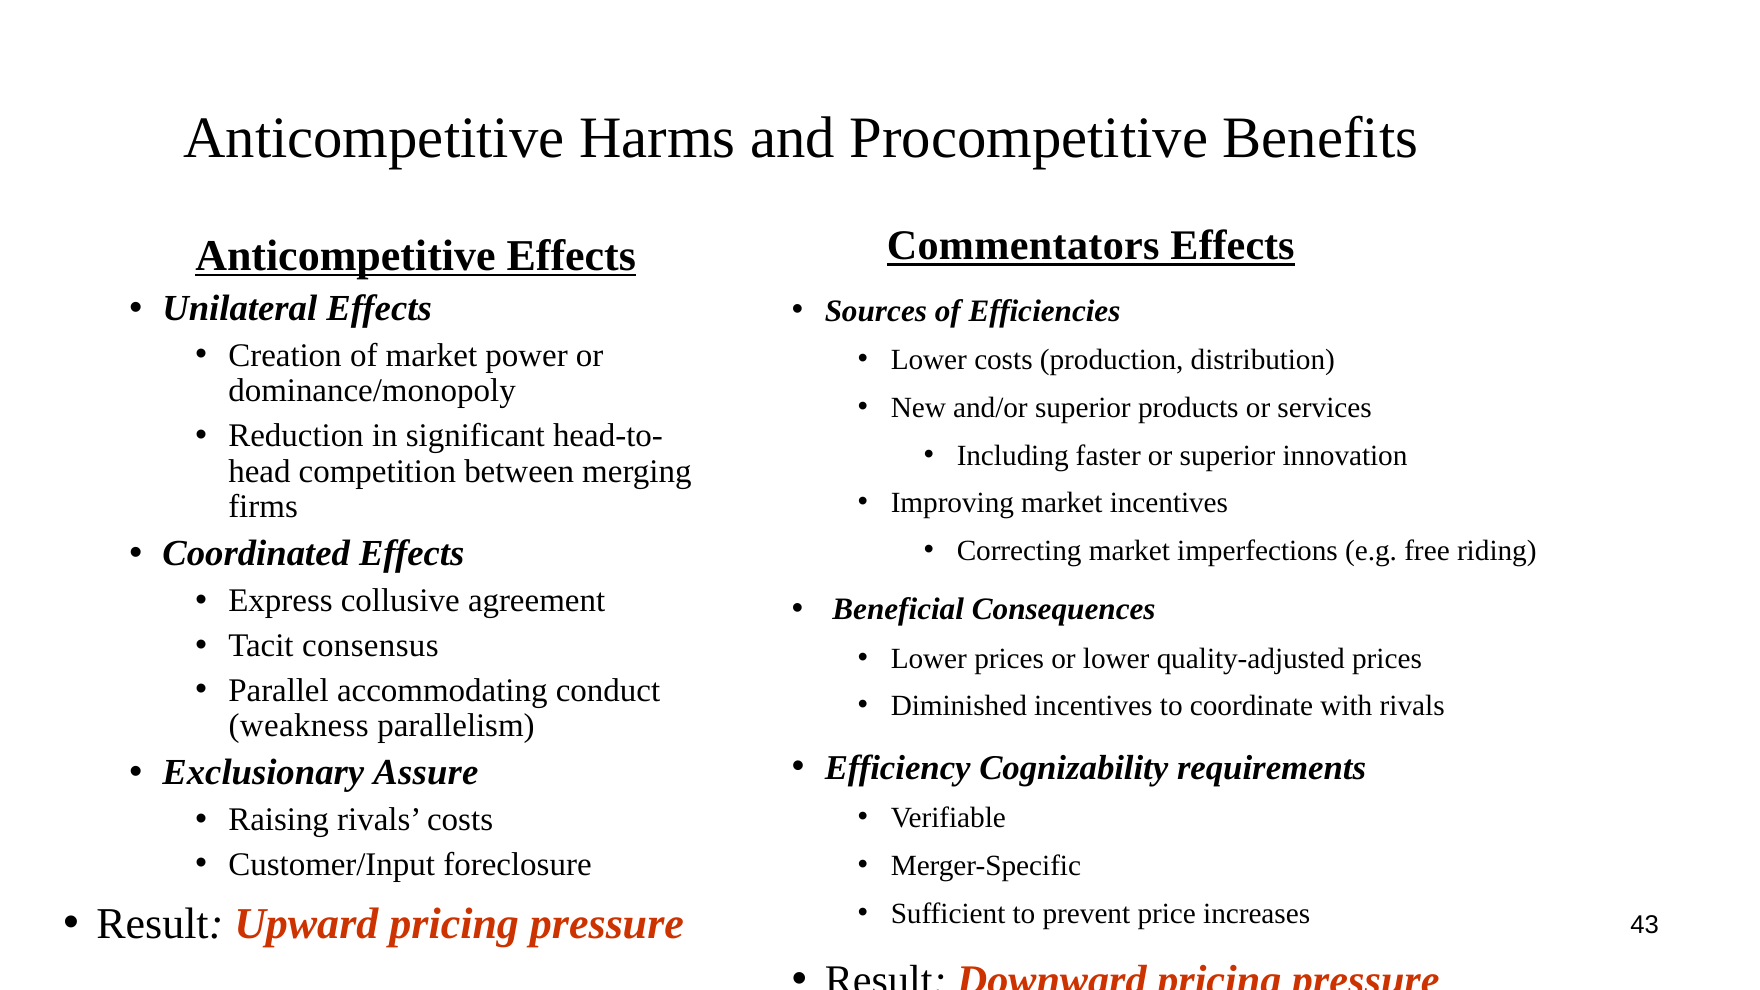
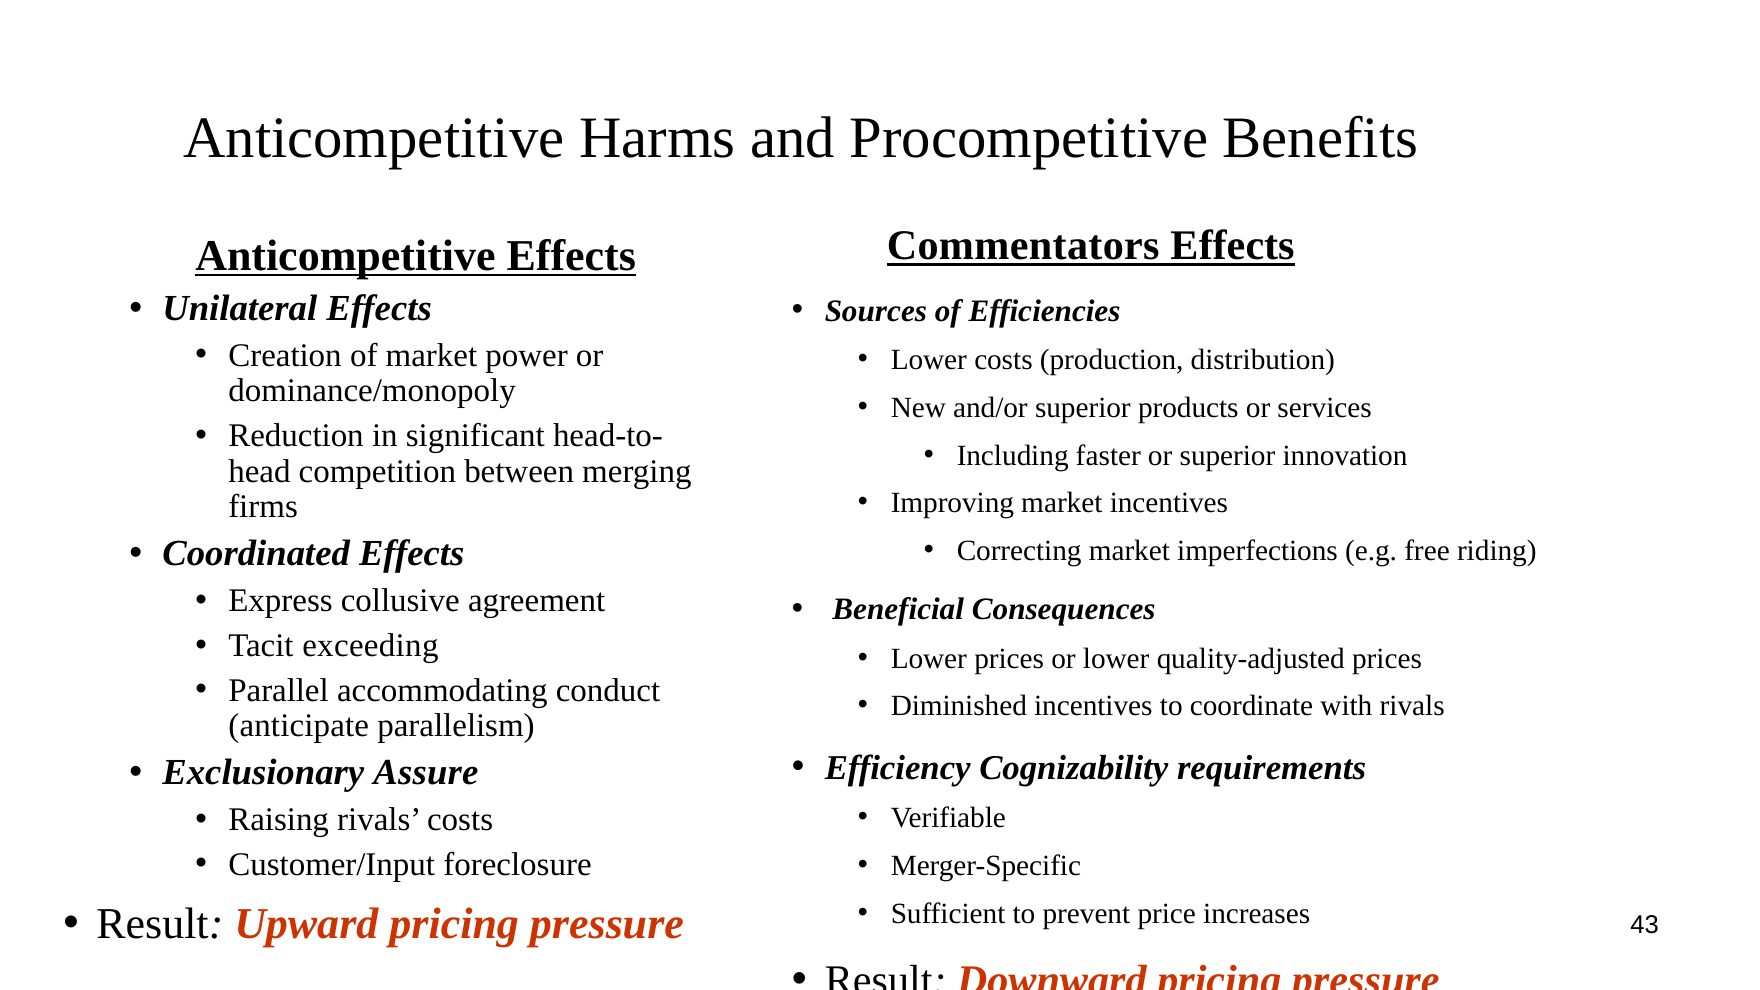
consensus: consensus -> exceeding (370, 645)
weakness: weakness -> anticipate (299, 726)
